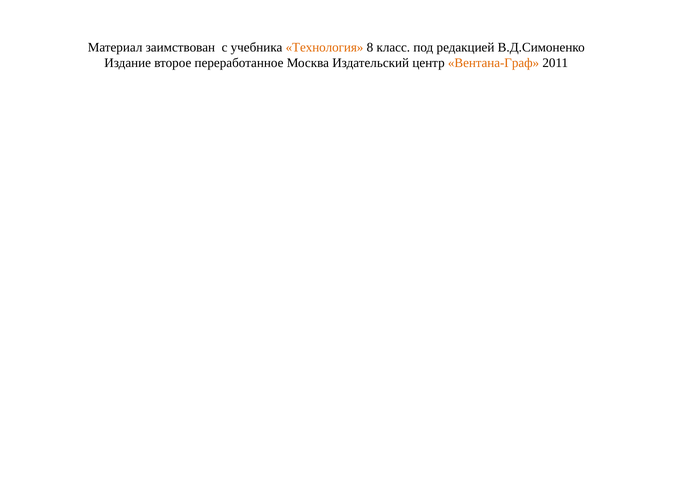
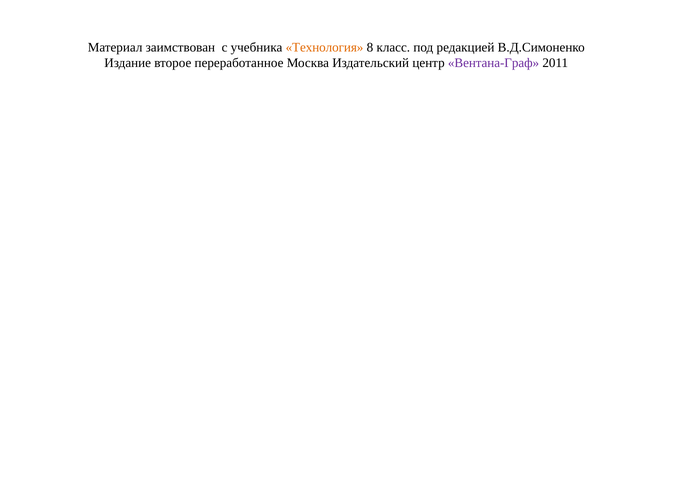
Вентана-Граф colour: orange -> purple (494, 63)
